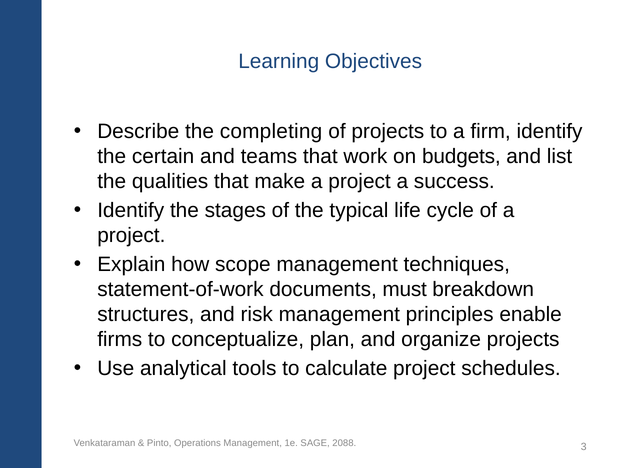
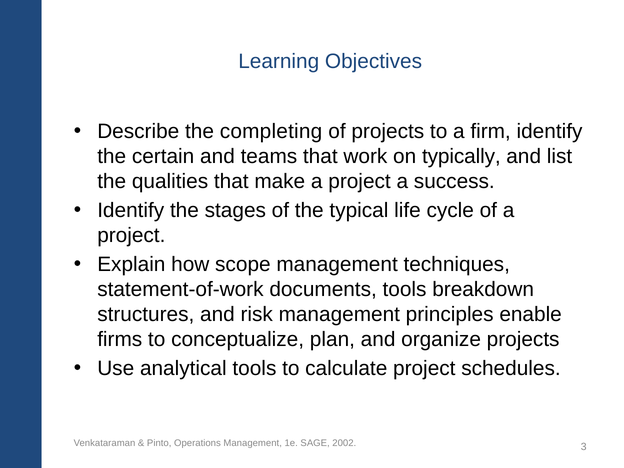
budgets: budgets -> typically (461, 156)
documents must: must -> tools (405, 290)
2088: 2088 -> 2002 (344, 443)
